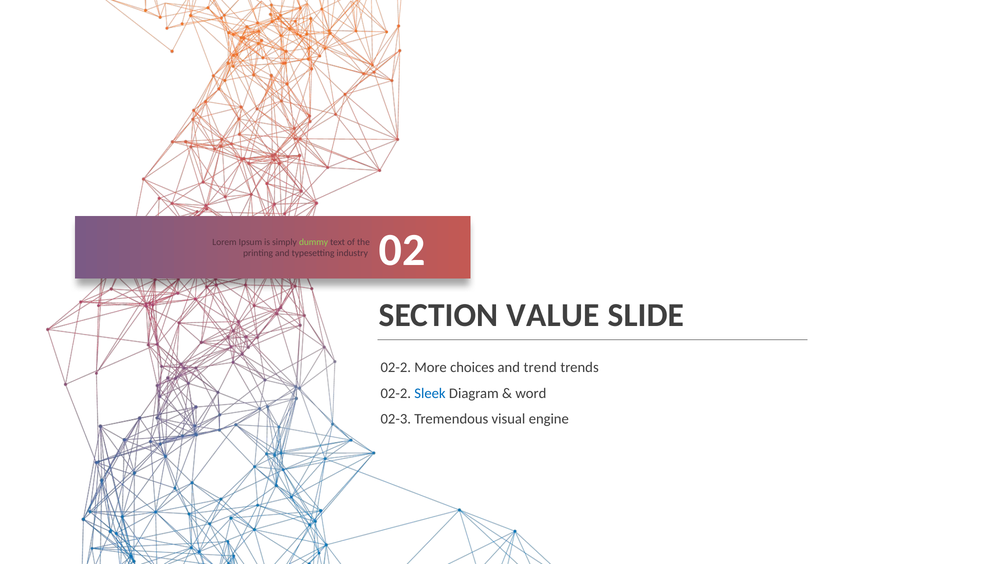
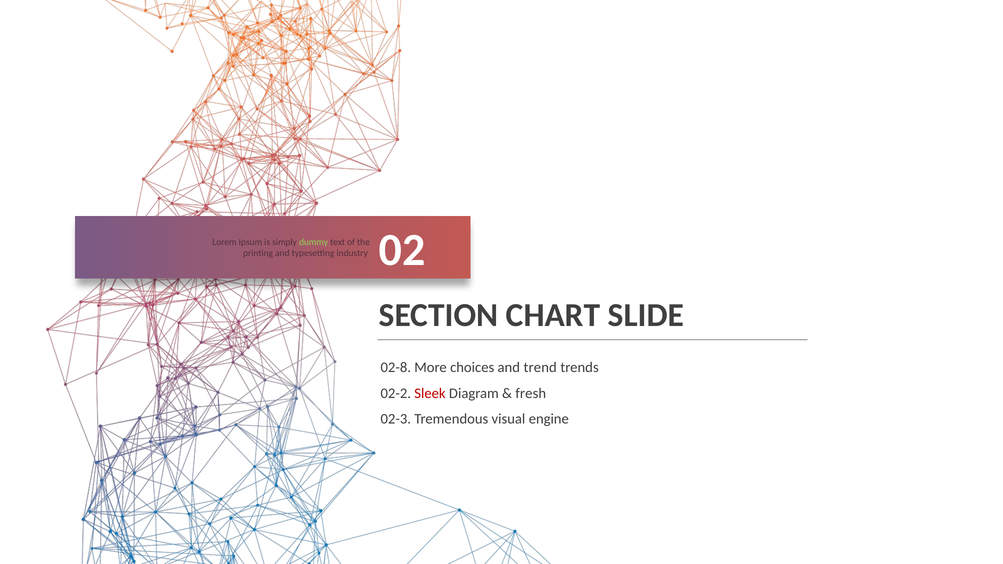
VALUE: VALUE -> CHART (553, 316)
02-2: 02-2 -> 02-8 (396, 367)
Sleek colour: blue -> red (430, 394)
word: word -> fresh (531, 394)
